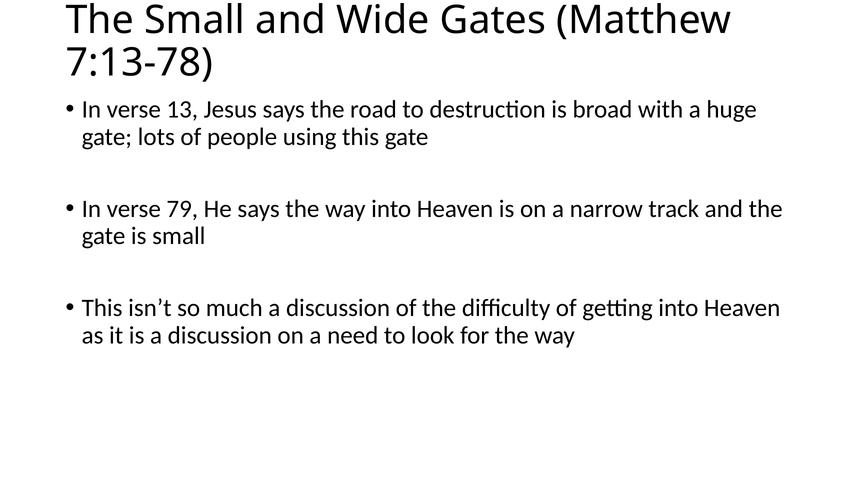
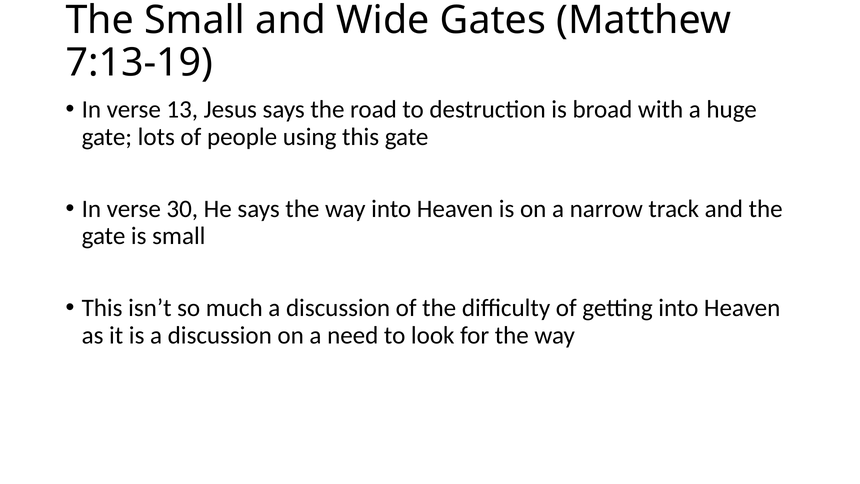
7:13-78: 7:13-78 -> 7:13-19 (139, 63)
79: 79 -> 30 (182, 209)
